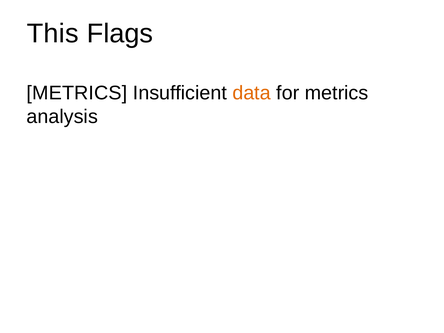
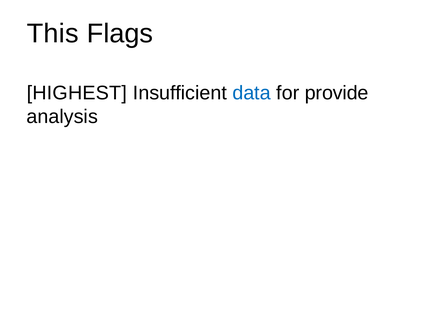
METRICS: METRICS -> HIGHEST (77, 93)
data colour: orange -> blue (252, 93)
for metrics: metrics -> provide (337, 93)
